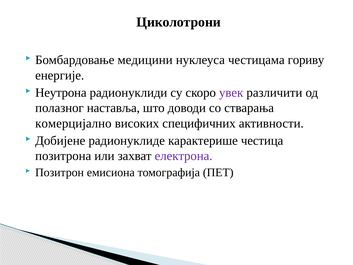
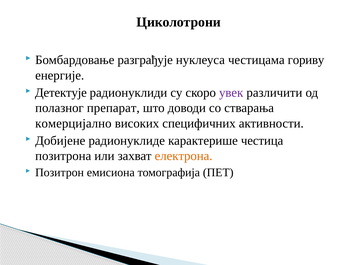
медицини: медицини -> разграђује (145, 60)
Неутрона: Неутрона -> Детектује (61, 93)
наставља: наставља -> препарат (113, 108)
електрона colour: purple -> orange (184, 156)
